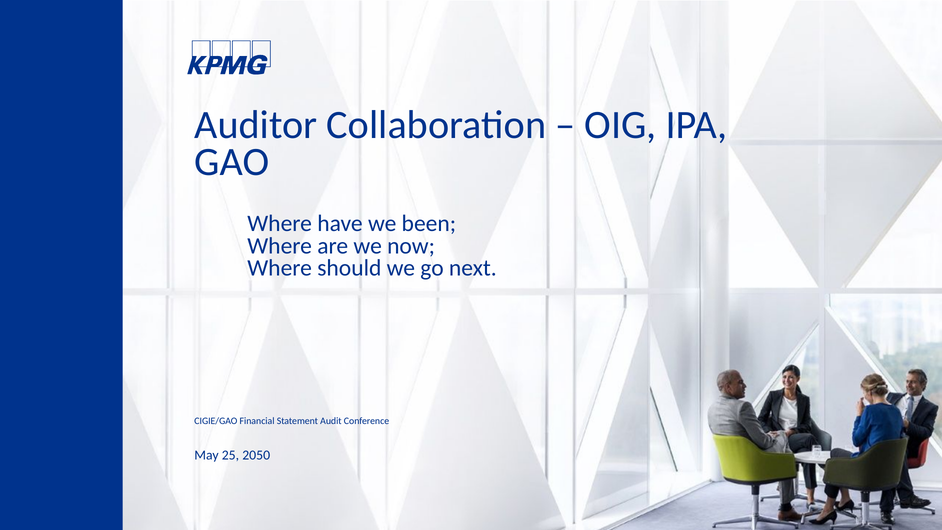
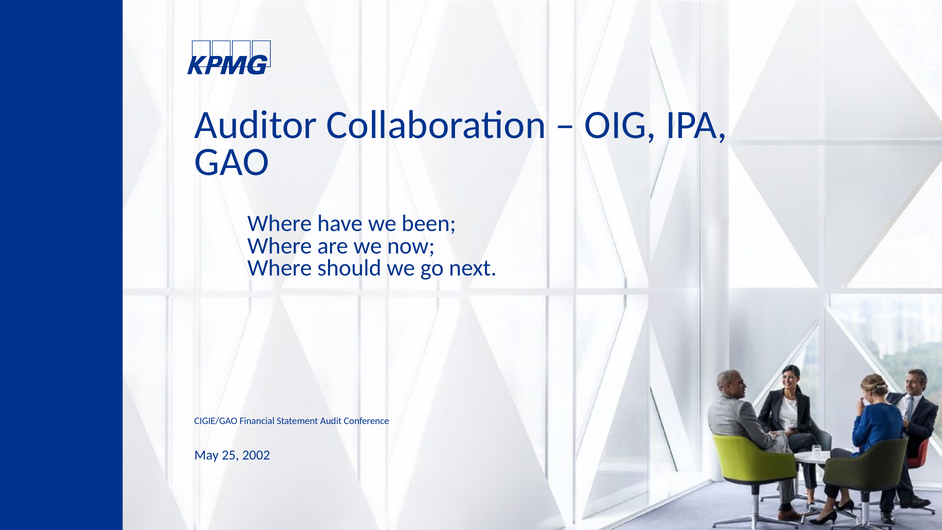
2050: 2050 -> 2002 (256, 455)
